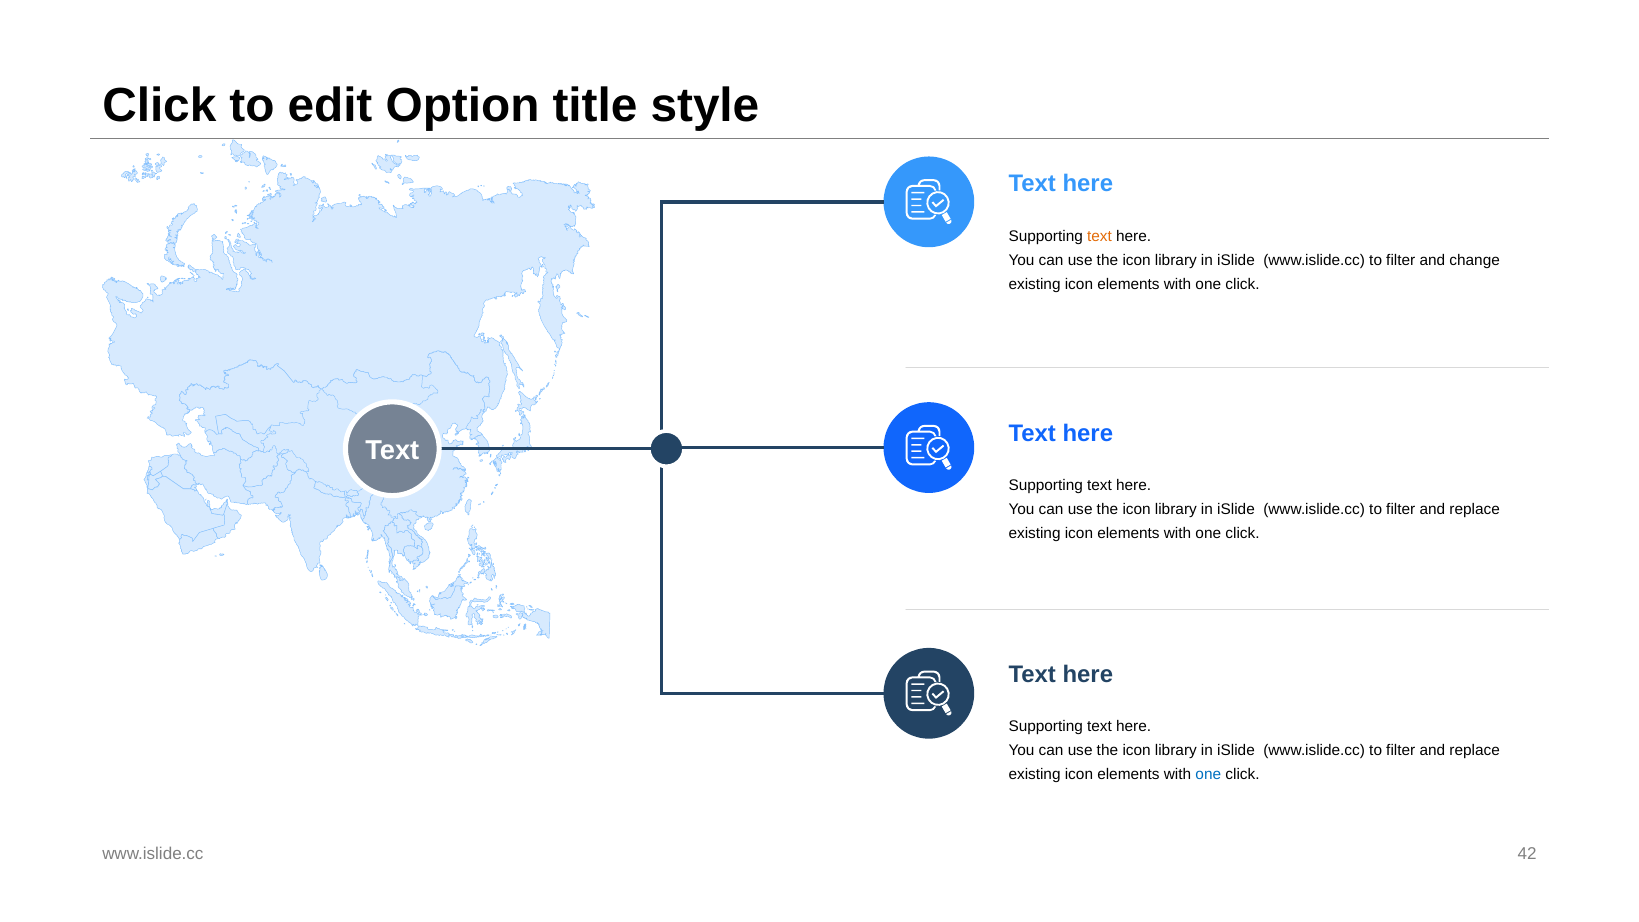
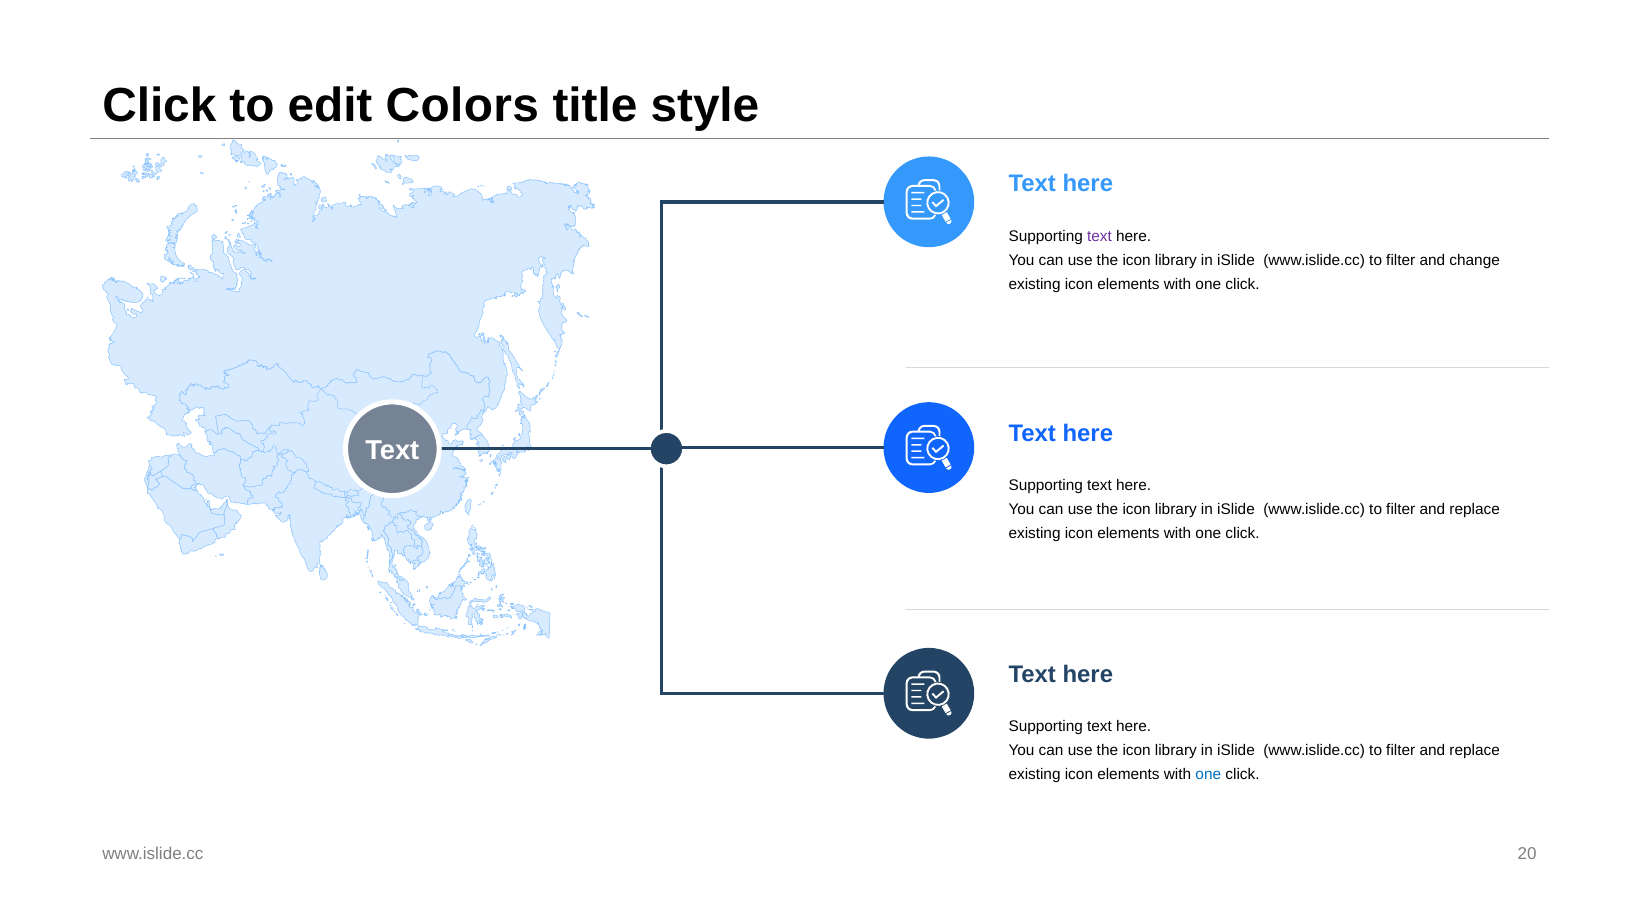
Option: Option -> Colors (462, 106)
text colour: orange -> purple (1099, 236)
42: 42 -> 20 (1527, 854)
